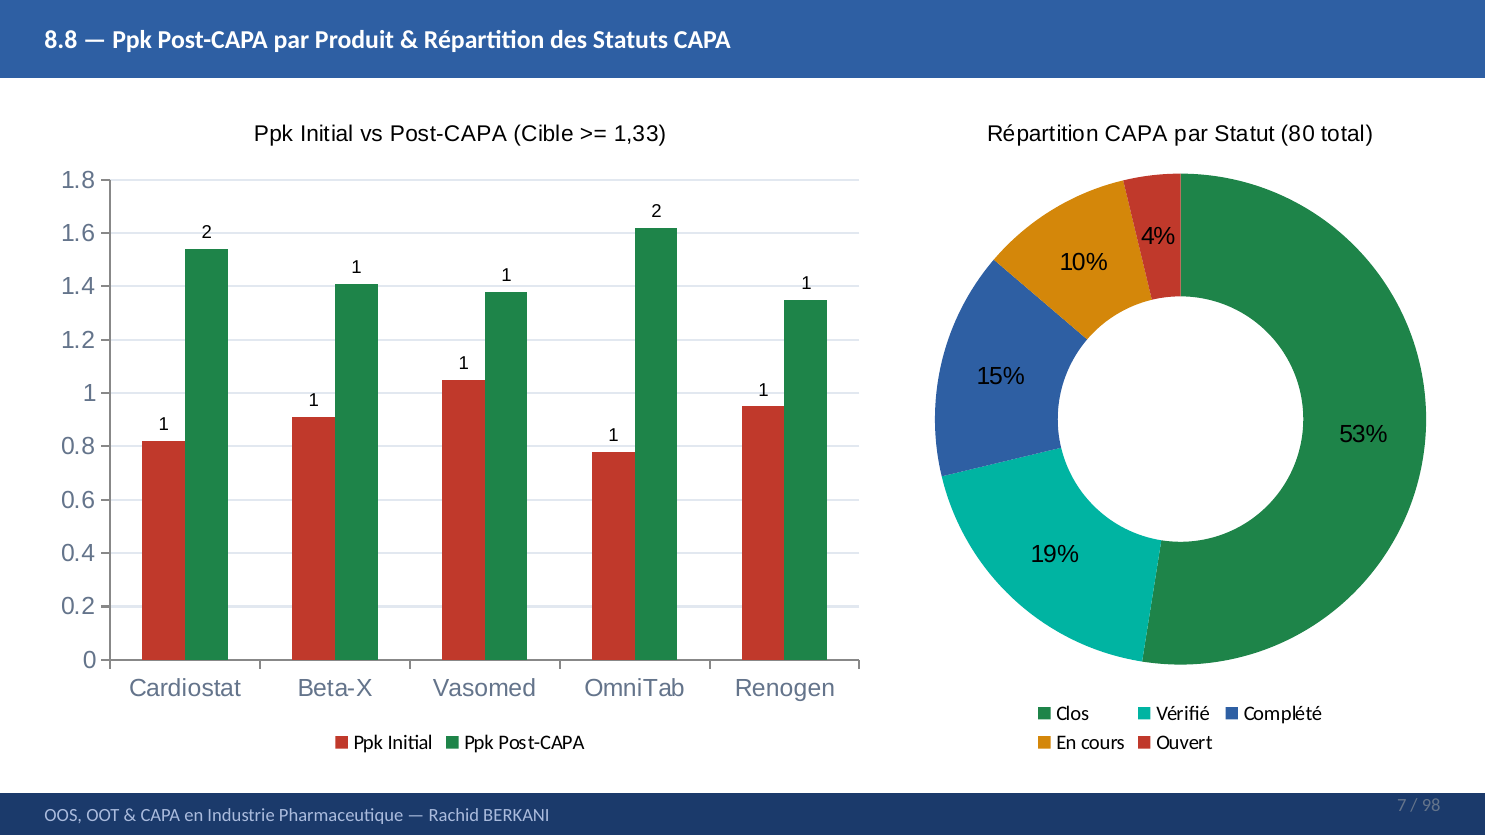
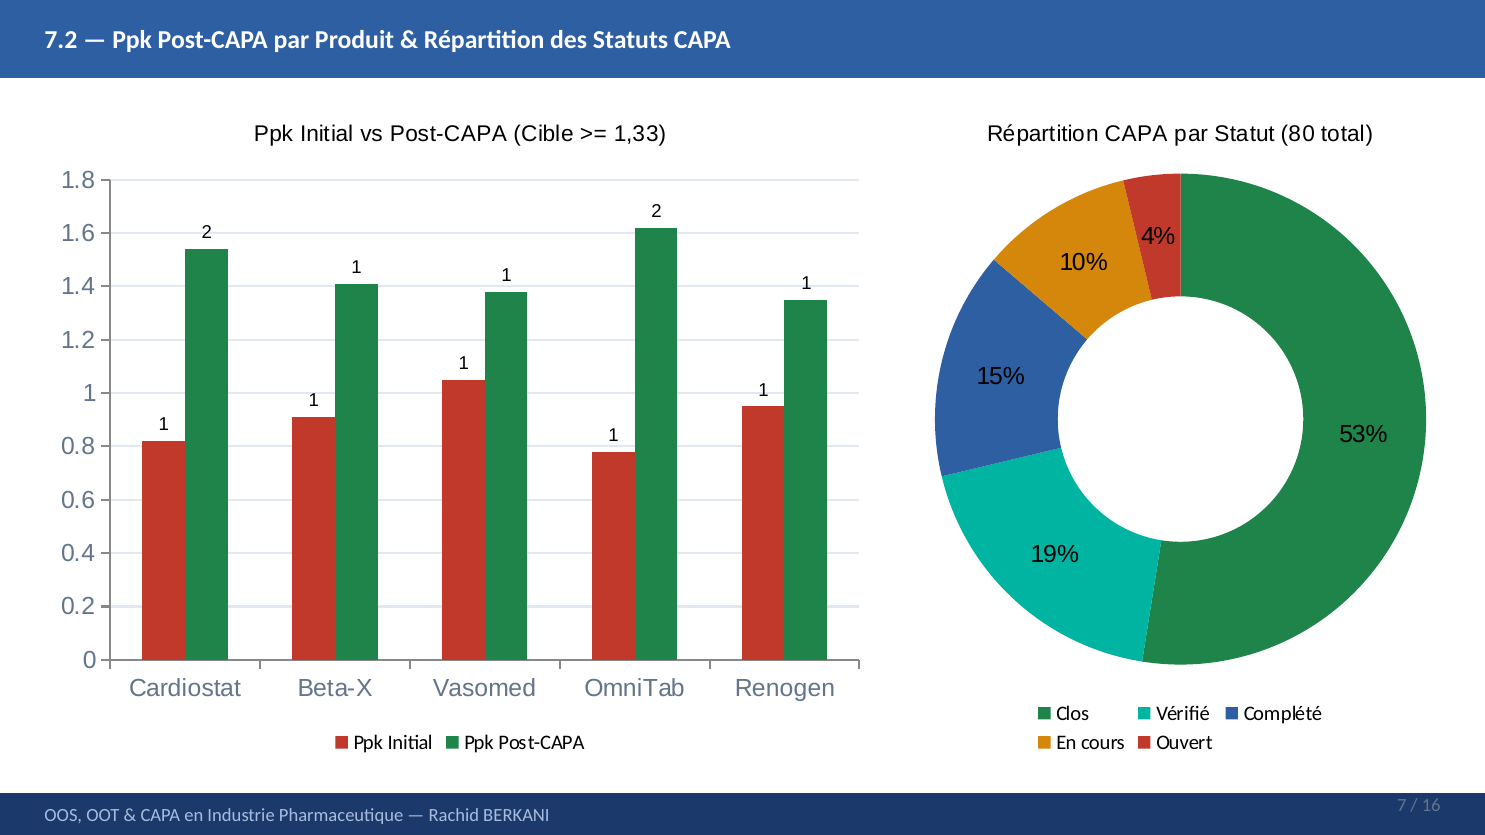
8.8: 8.8 -> 7.2 (61, 40)
98: 98 -> 16 (1431, 806)
